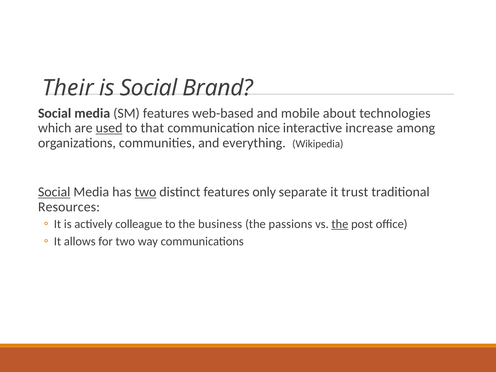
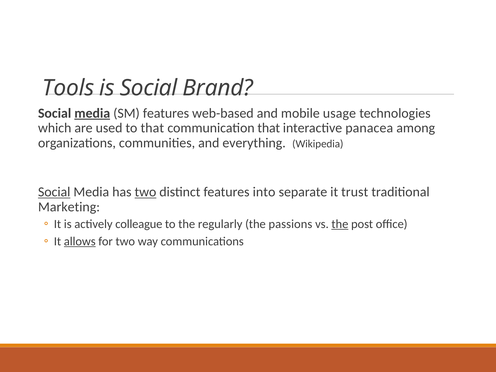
Their: Their -> Tools (68, 88)
media underline: none -> present (92, 113)
about: about -> usage (339, 113)
used underline: present -> none (109, 128)
communication nice: nice -> that (269, 128)
increase: increase -> panacea (369, 128)
only: only -> into (264, 192)
Resources: Resources -> Marketing (69, 207)
business: business -> regularly (220, 224)
allows underline: none -> present (80, 241)
